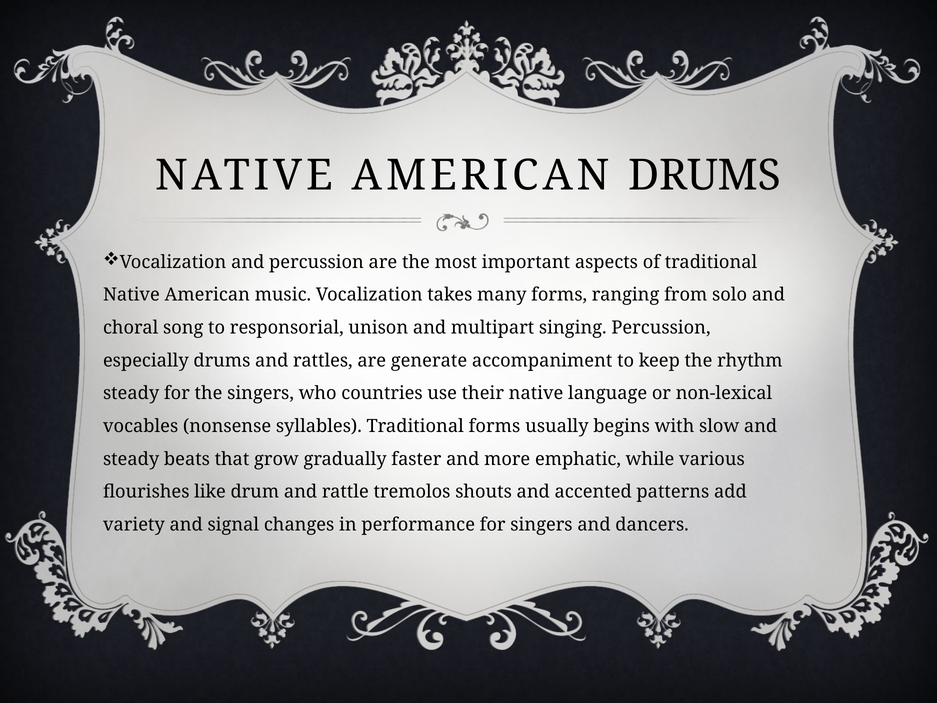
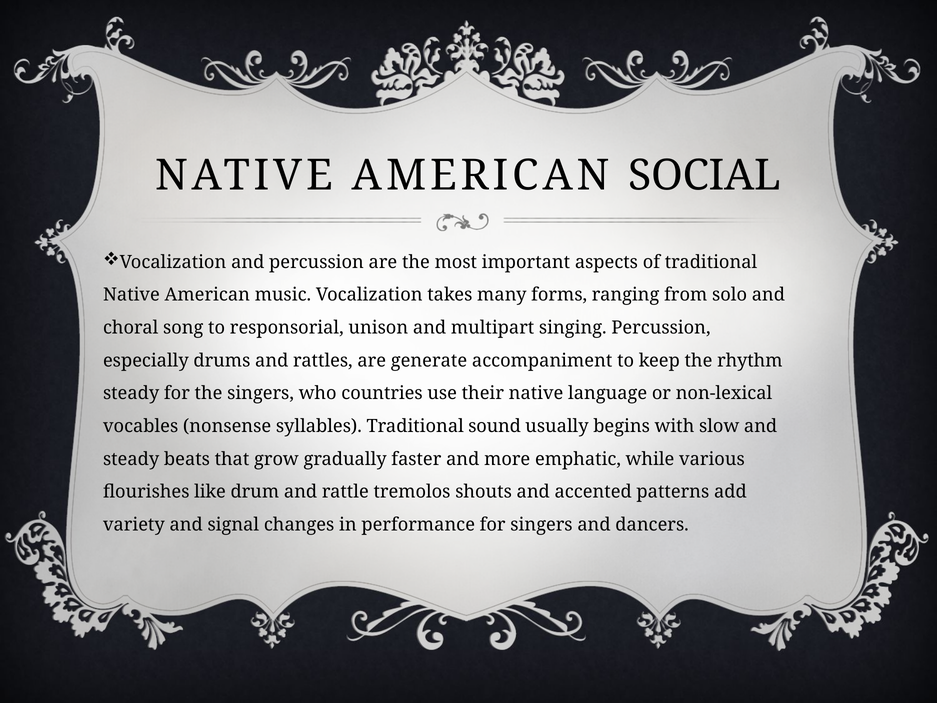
AMERICAN DRUMS: DRUMS -> SOCIAL (705, 176)
Traditional forms: forms -> sound (495, 426)
